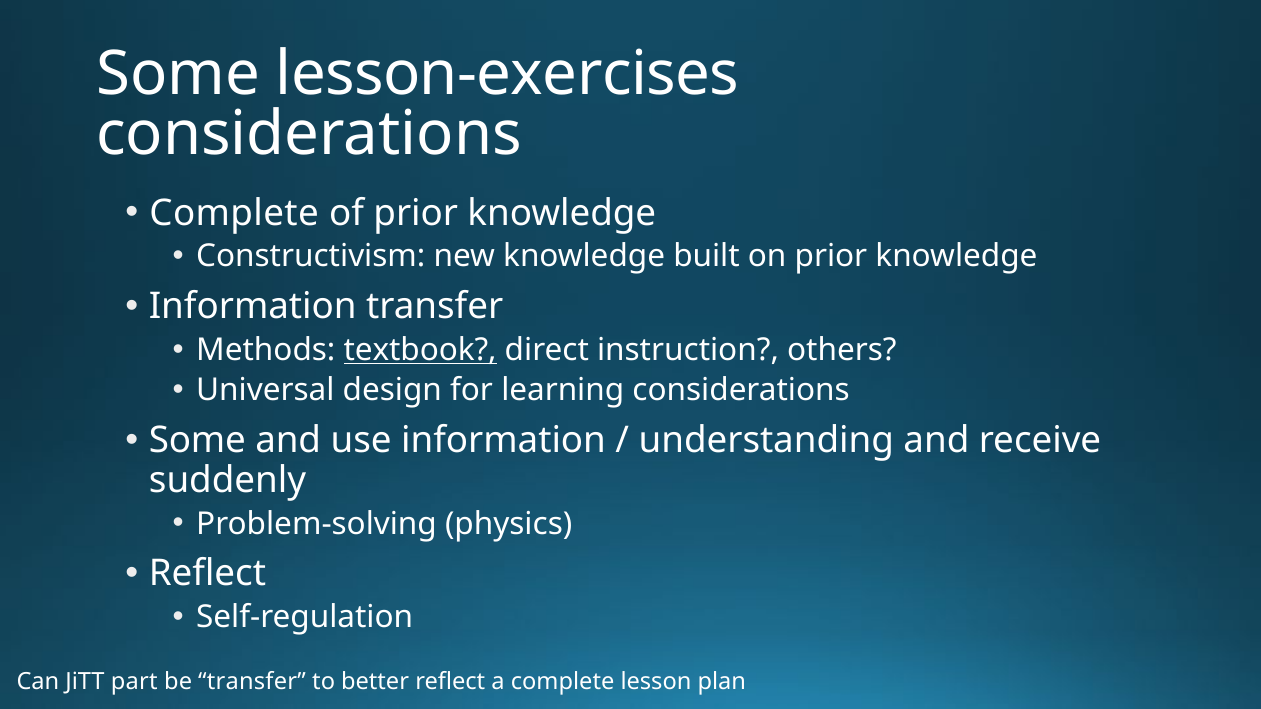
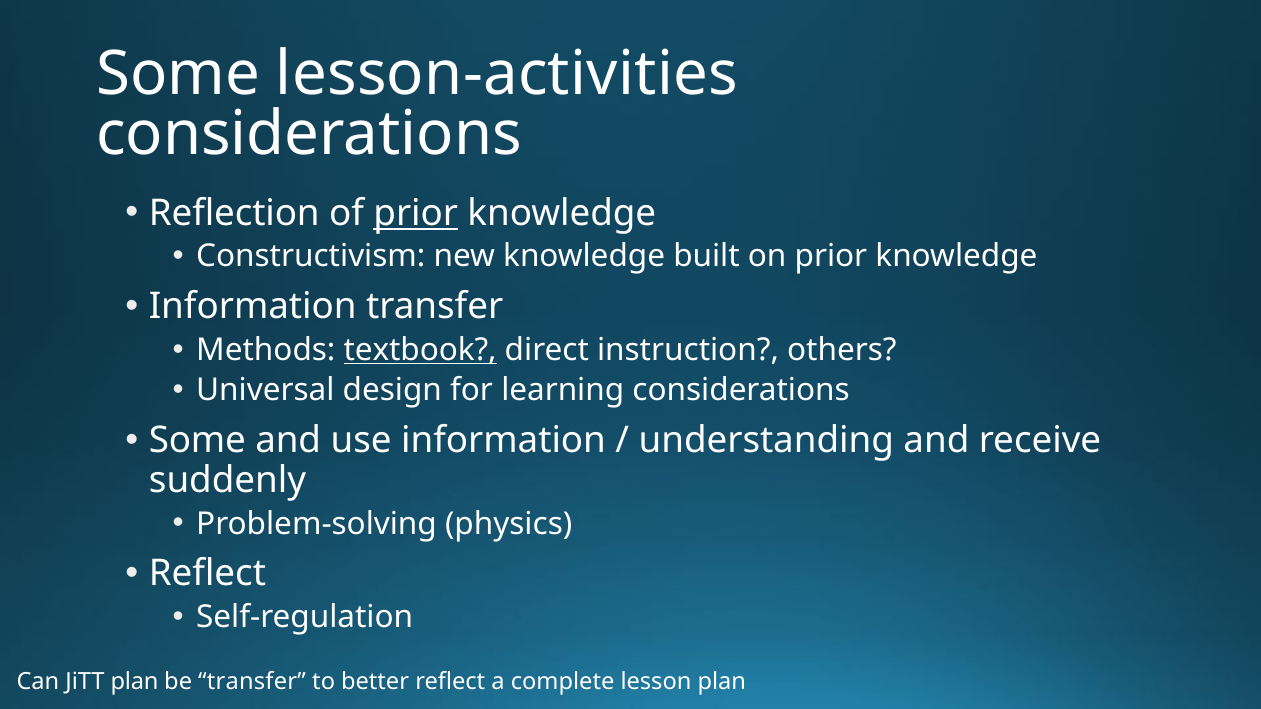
lesson-exercises: lesson-exercises -> lesson-activities (507, 74)
Complete: Complete -> Reflection (234, 213)
prior underline: none -> present (416, 213)
JiTT part: part -> plan (135, 682)
